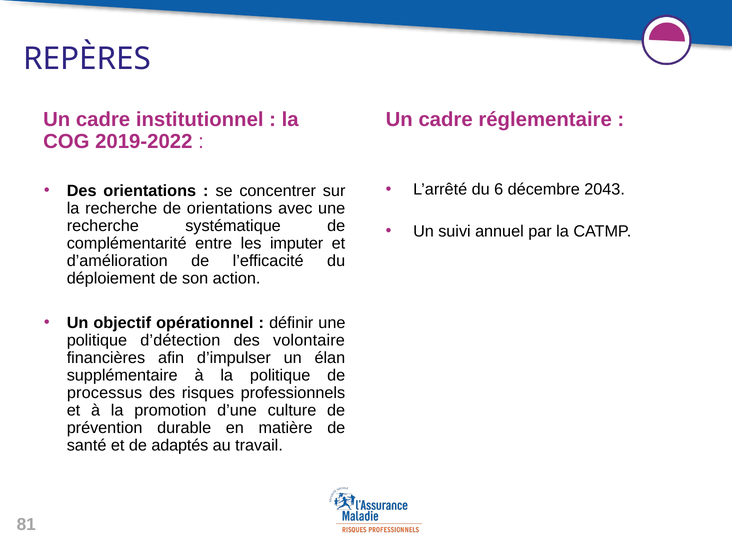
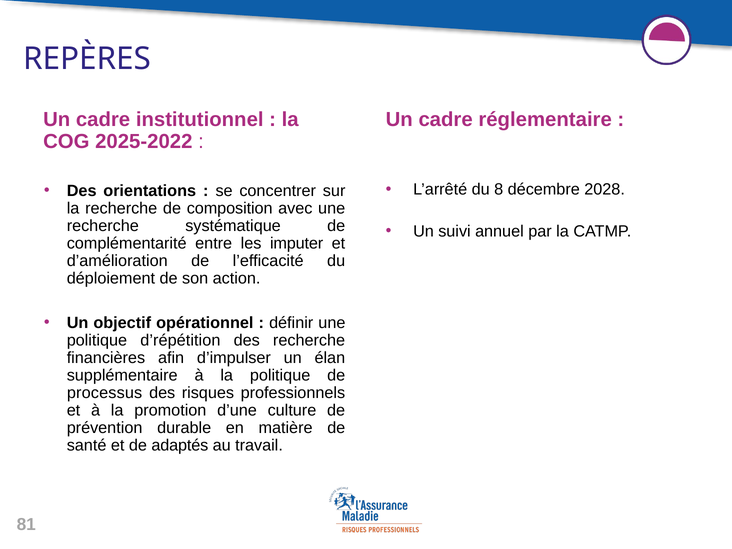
2019-2022: 2019-2022 -> 2025-2022 (144, 142)
6: 6 -> 8 (499, 190)
2043: 2043 -> 2028 (605, 190)
de orientations: orientations -> composition (230, 208)
d’détection: d’détection -> d’répétition (180, 340)
des volontaire: volontaire -> recherche (309, 340)
